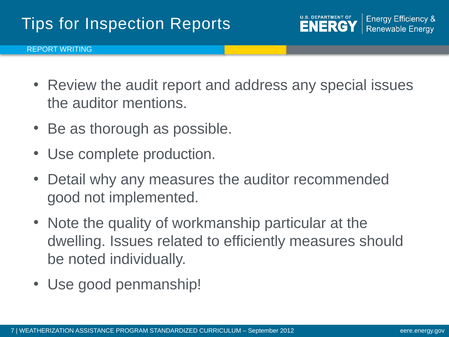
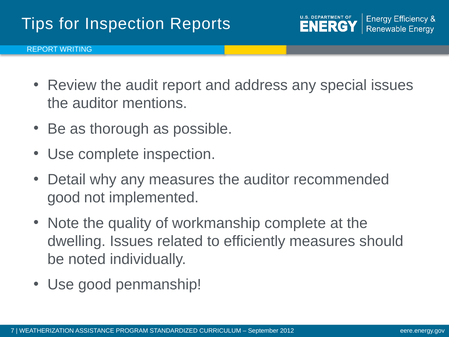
complete production: production -> inspection (179, 154)
workmanship particular: particular -> complete (295, 223)
